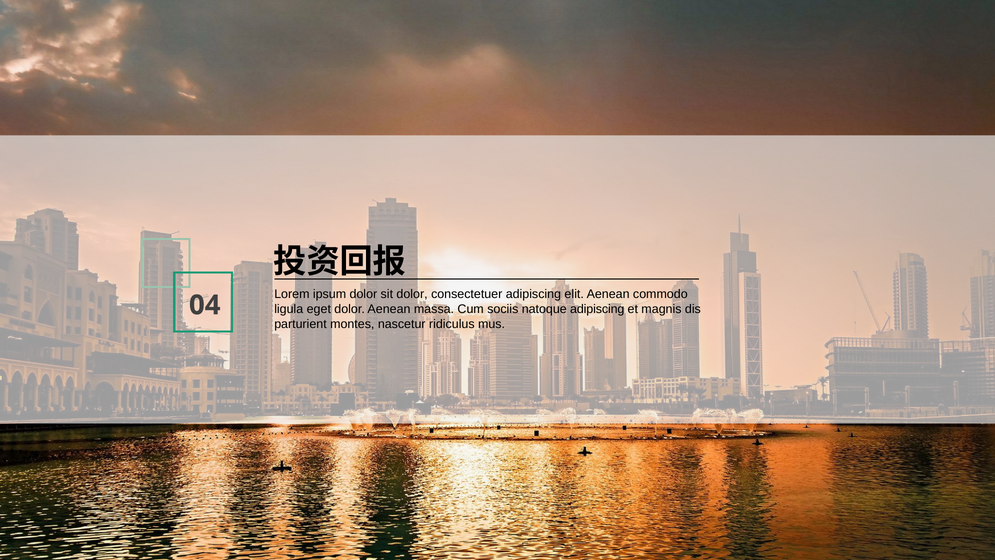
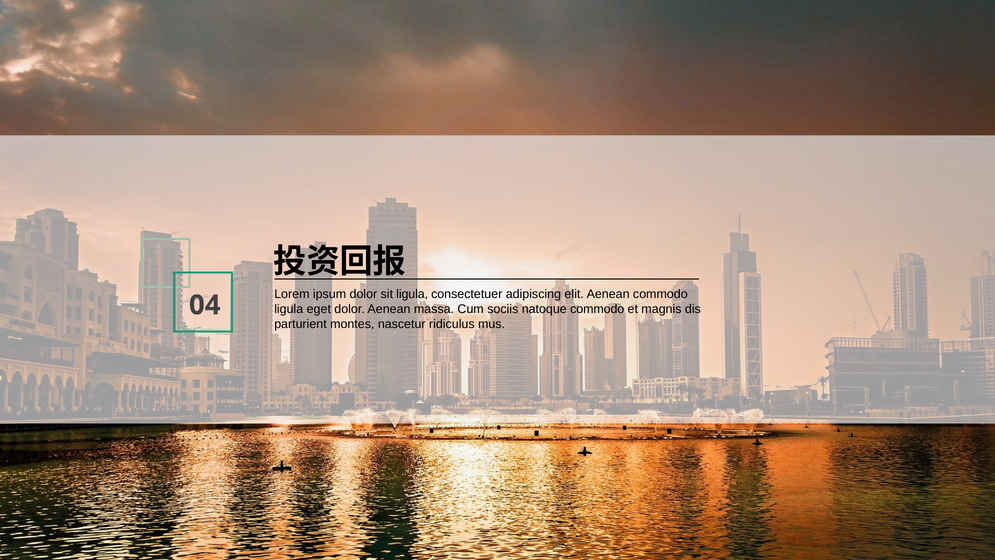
sit dolor: dolor -> ligula (412, 294)
natoque adipiscing: adipiscing -> commodo (597, 309)
